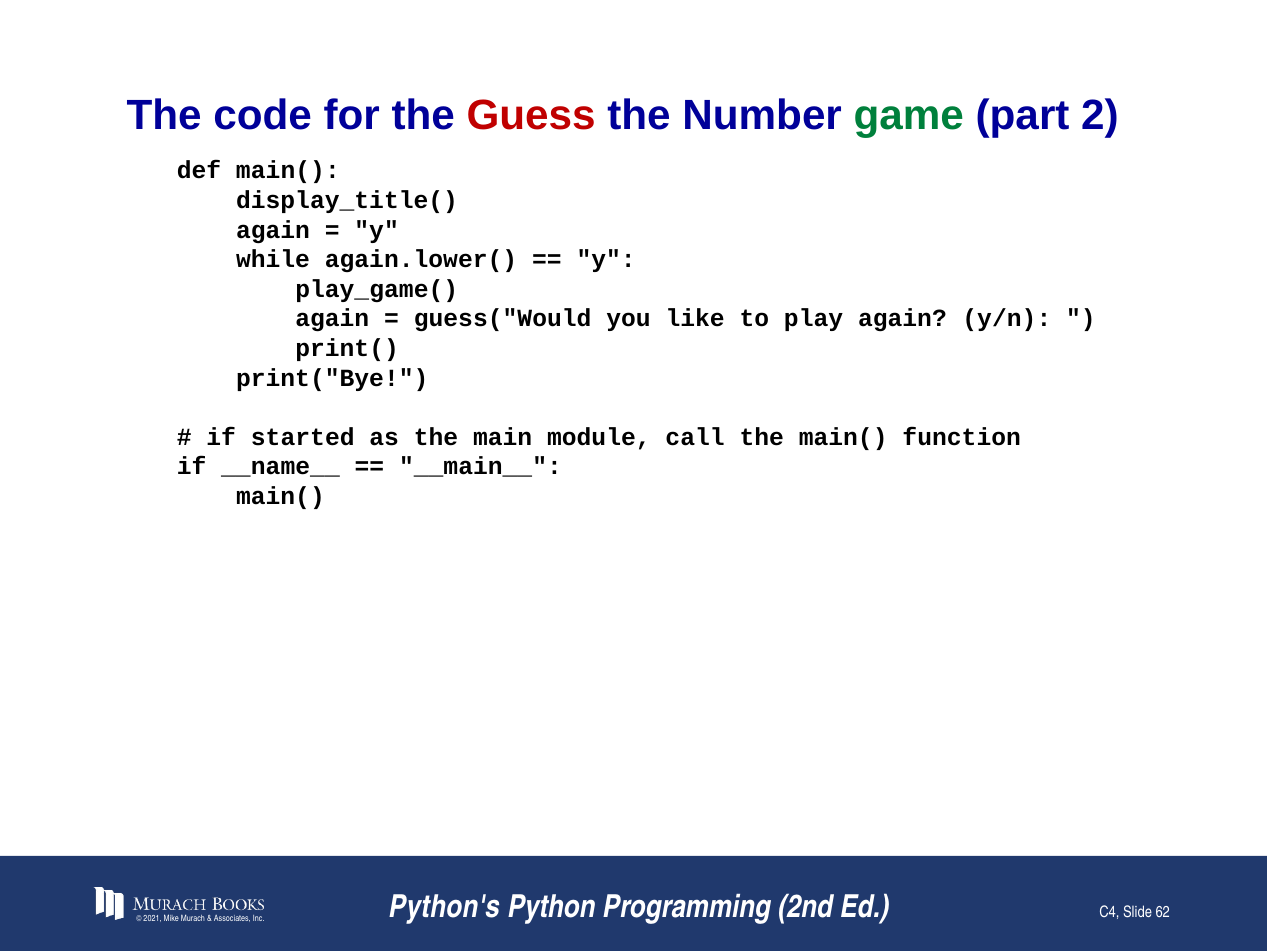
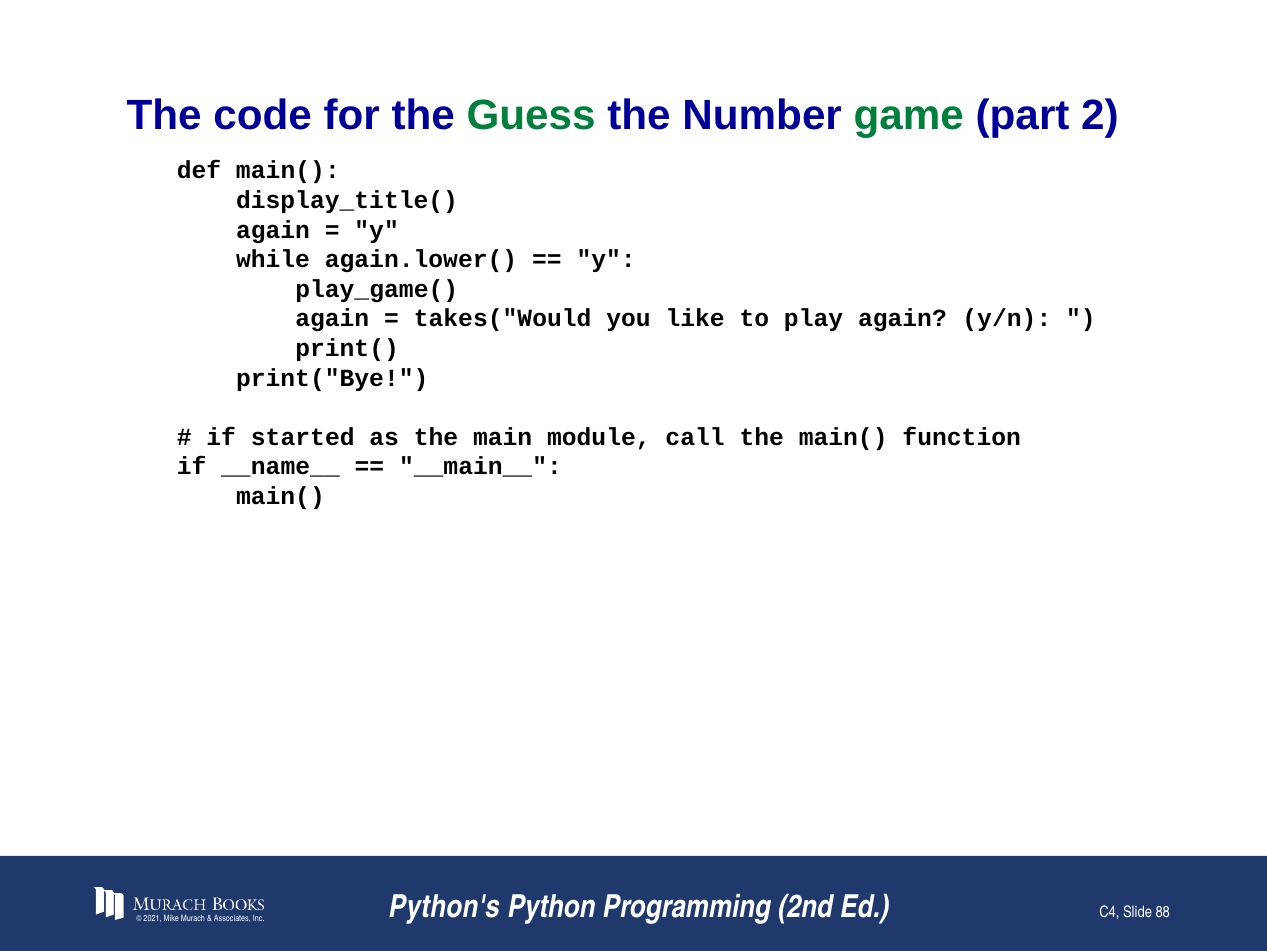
Guess colour: red -> green (531, 115)
guess("Would: guess("Would -> takes("Would (503, 319)
62: 62 -> 88 (1163, 912)
